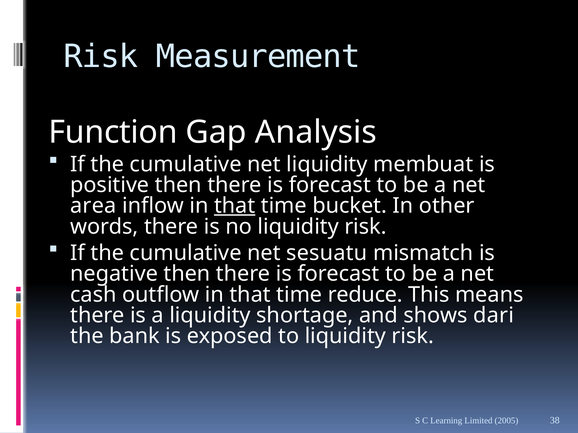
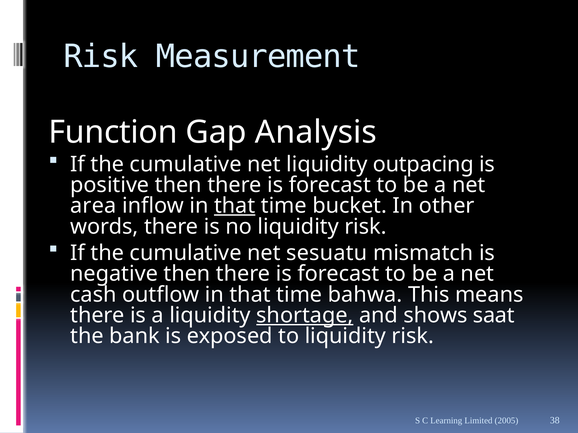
membuat: membuat -> outpacing (423, 164)
reduce: reduce -> bahwa (365, 295)
shortage underline: none -> present (305, 316)
dari: dari -> saat (494, 316)
